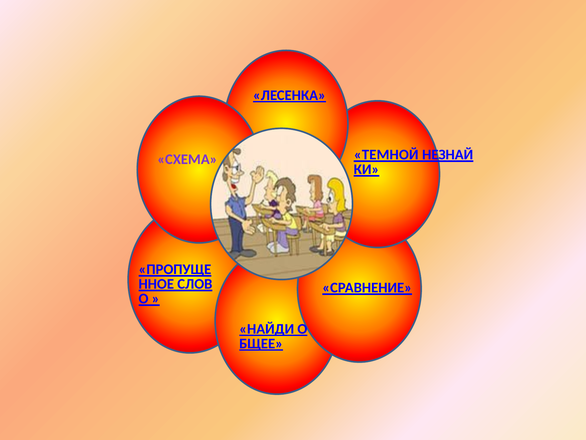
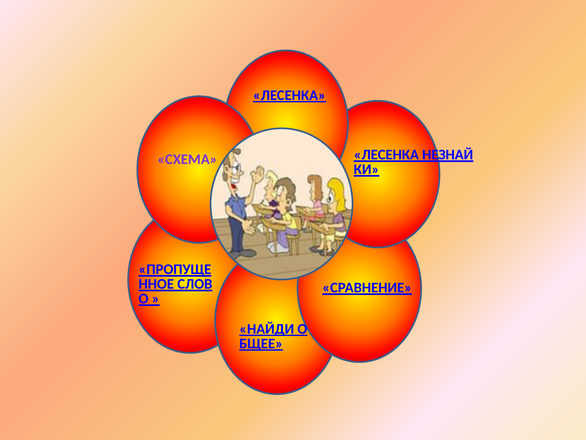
ТЕМНОЙ: ТЕМНОЙ -> ЛЕСЕНКА (386, 155)
